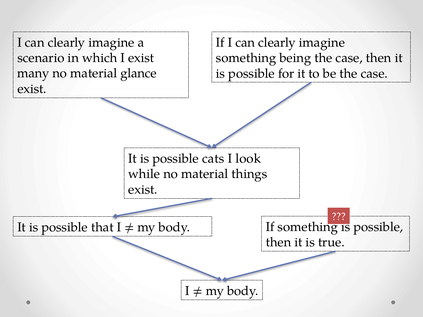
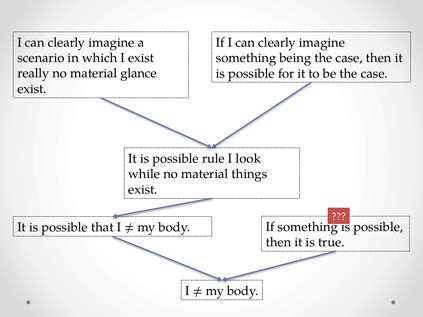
many: many -> really (33, 73)
cats: cats -> rule (213, 159)
